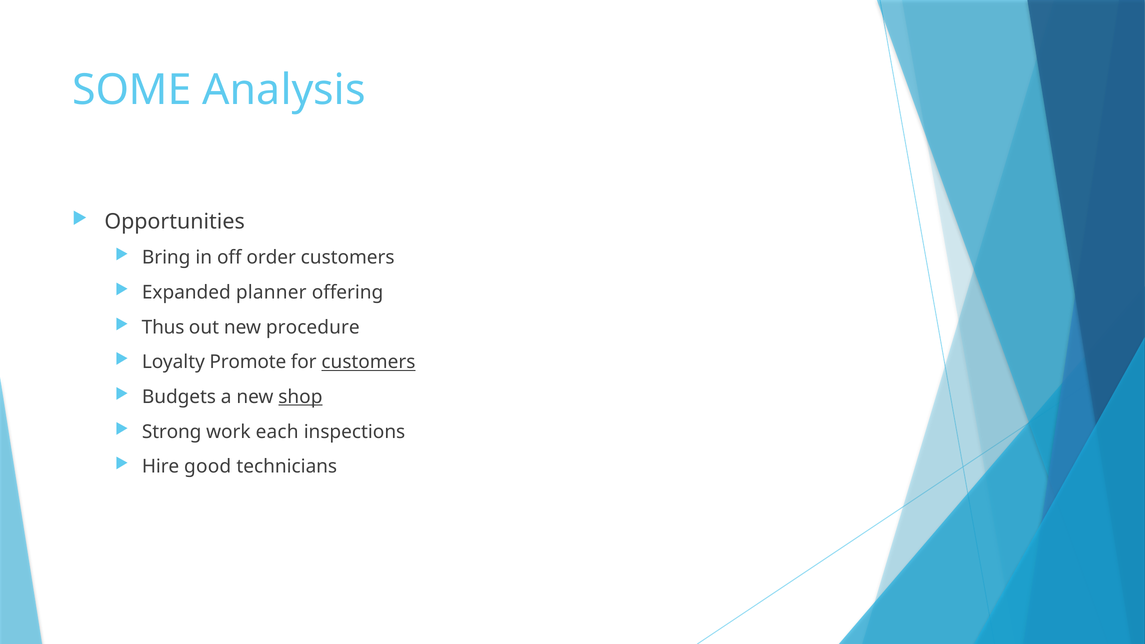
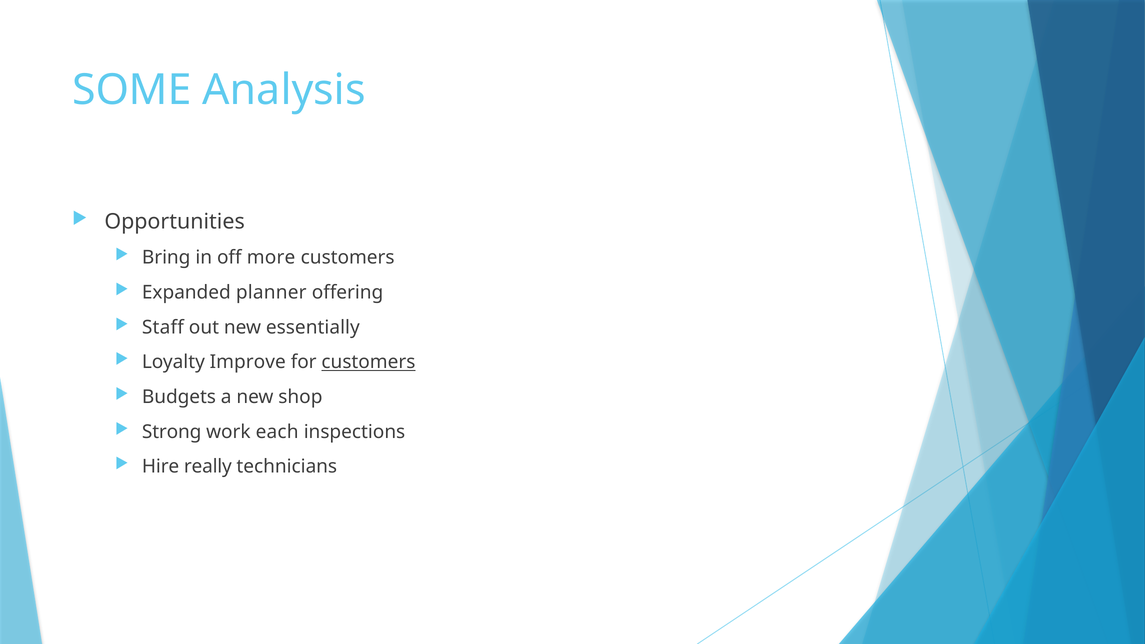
order: order -> more (271, 258)
Thus: Thus -> Staff (163, 327)
procedure: procedure -> essentially (313, 327)
Promote: Promote -> Improve (248, 362)
shop underline: present -> none (300, 397)
good: good -> really (208, 467)
